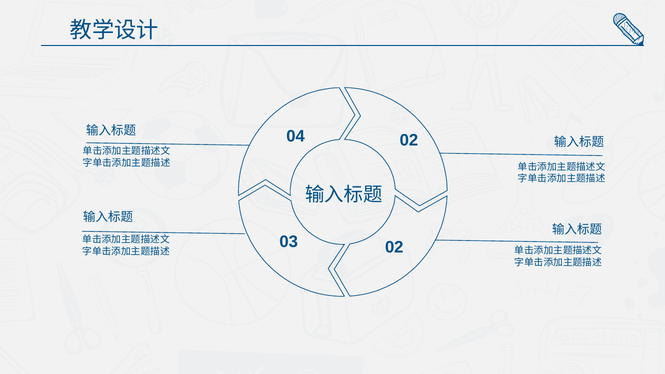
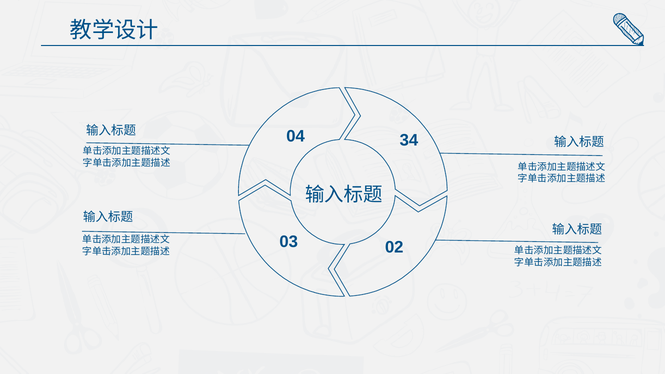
04 02: 02 -> 34 (409, 140)
